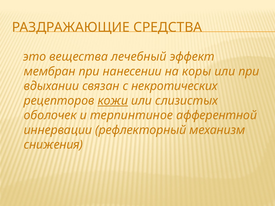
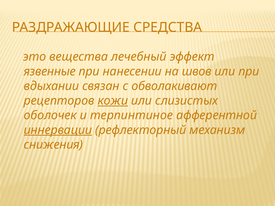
мембран: мембран -> язвенные (50, 71)
коры: коры -> швов (197, 71)
некротических: некротических -> обволакивают (174, 86)
иннервации underline: none -> present (58, 130)
